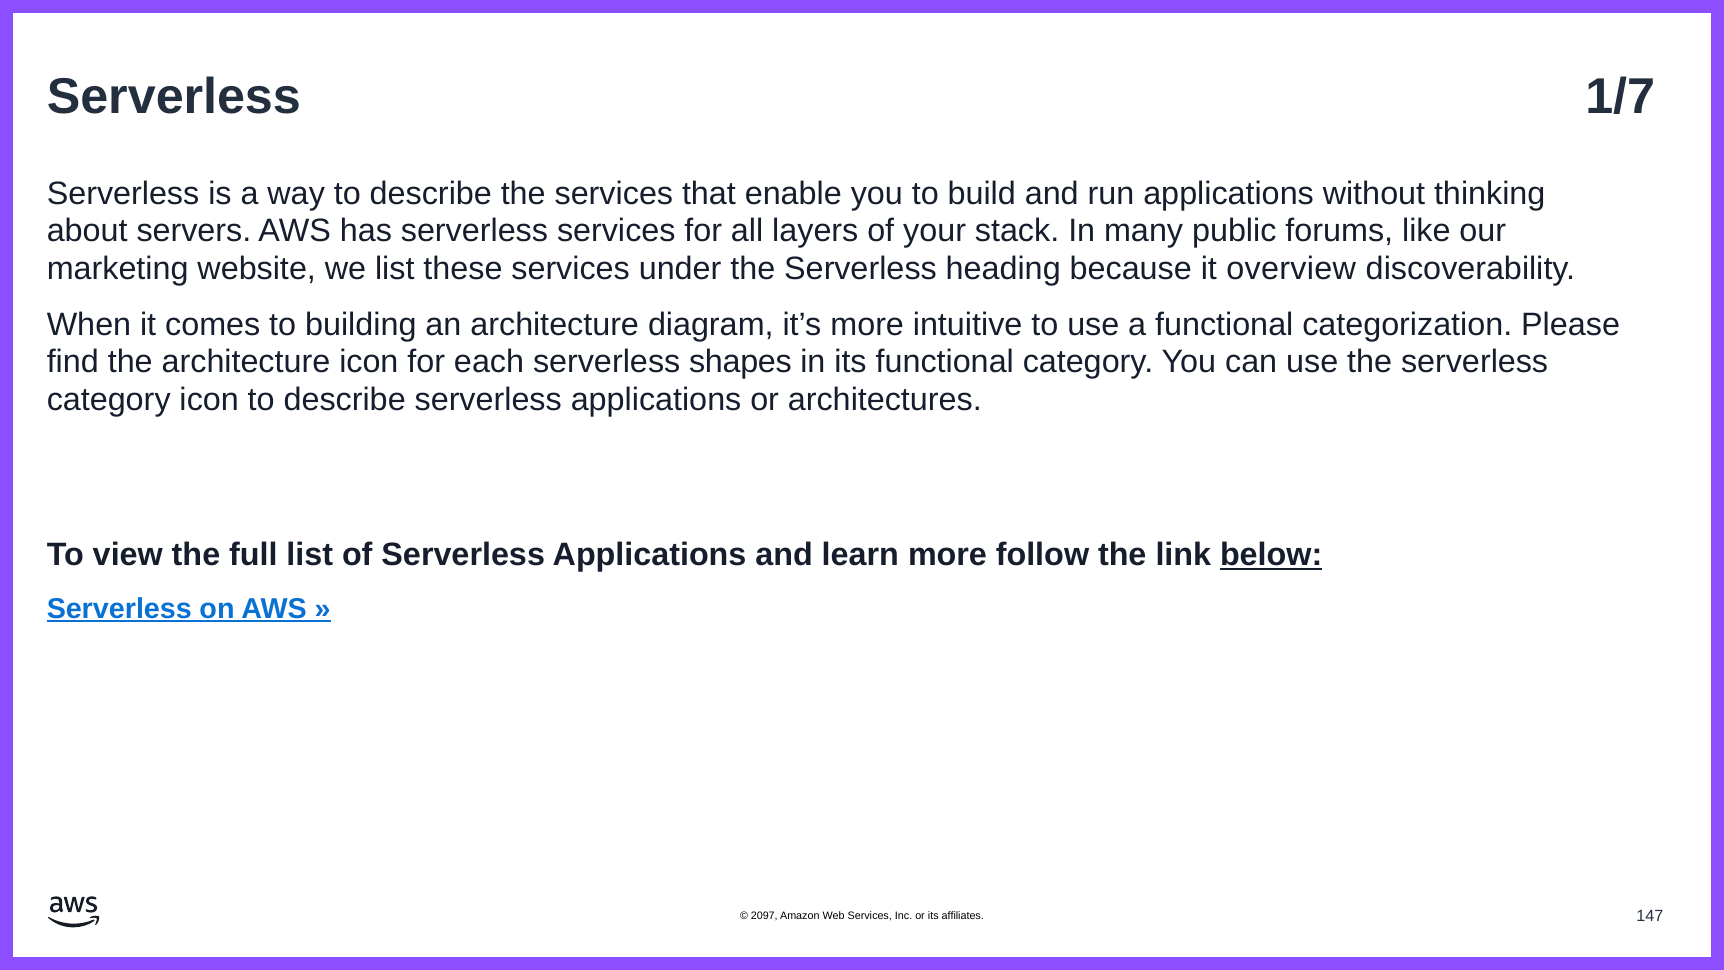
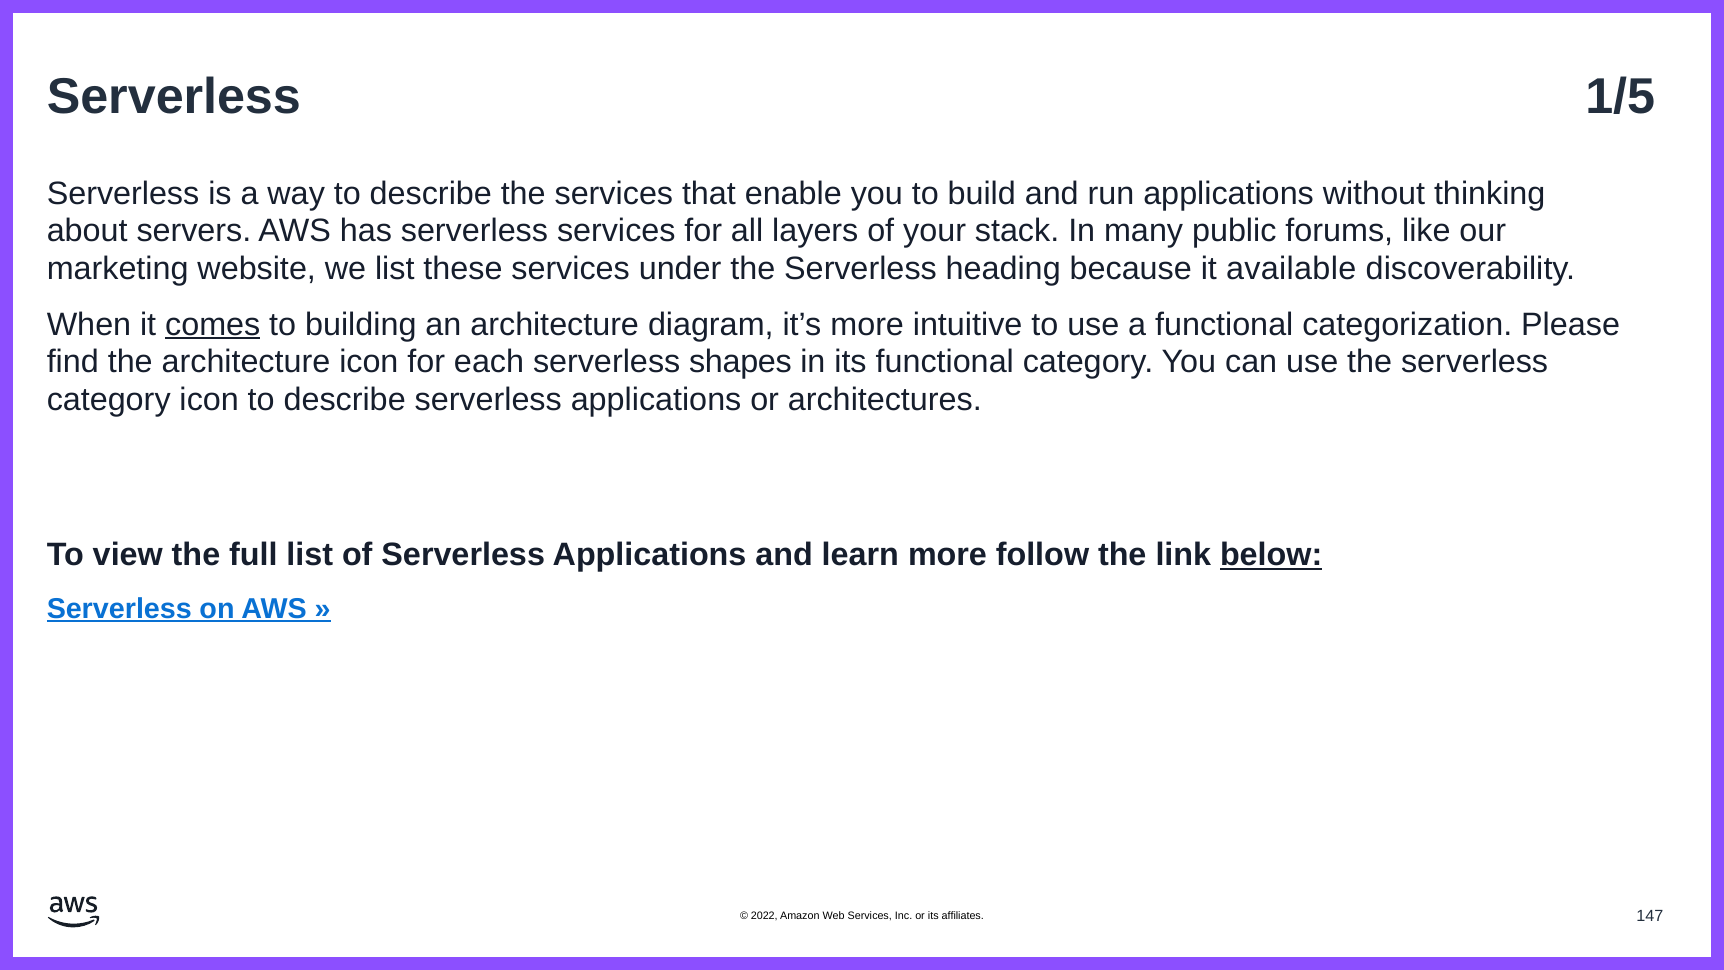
1/7: 1/7 -> 1/5 (1620, 97)
overview: overview -> available (1291, 269)
comes underline: none -> present (213, 324)
2097: 2097 -> 2022 (764, 916)
